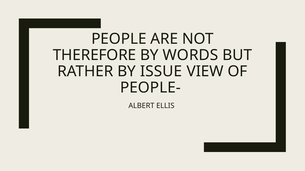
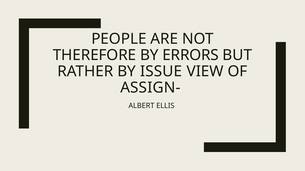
WORDS: WORDS -> ERRORS (191, 55)
PEOPLE-: PEOPLE- -> ASSIGN- (150, 88)
